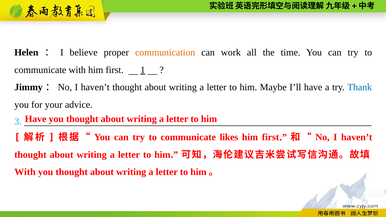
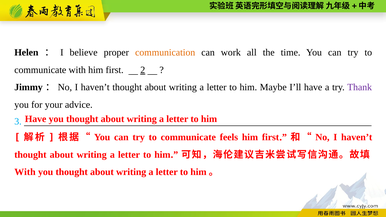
1: 1 -> 2 (143, 70)
Thank colour: blue -> purple (360, 87)
likes: likes -> feels (229, 137)
